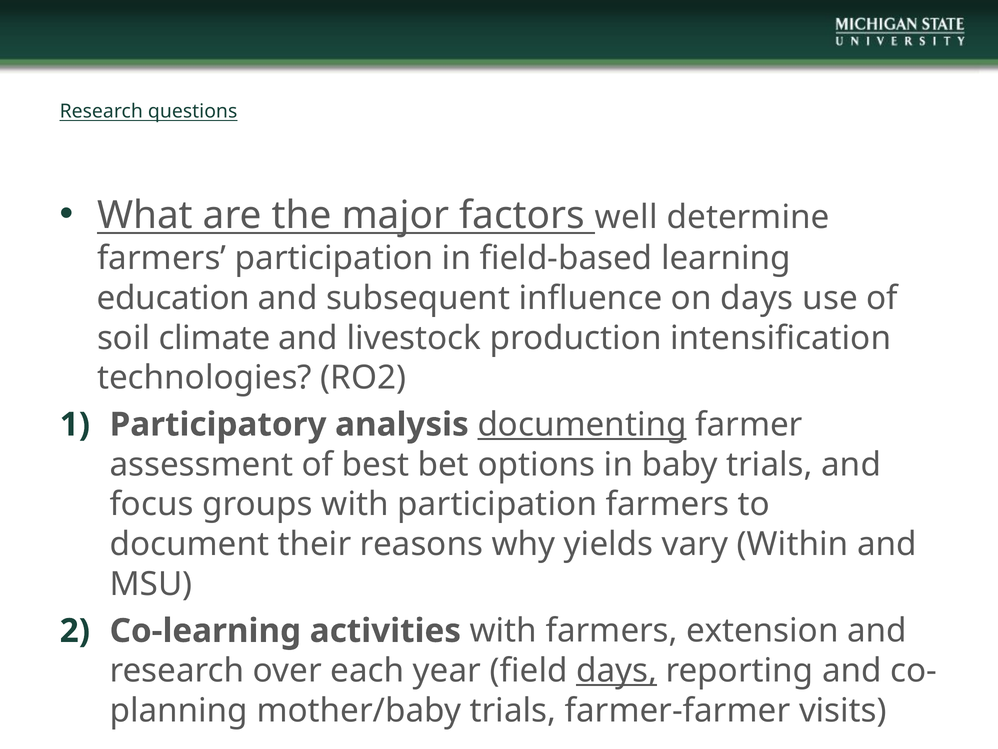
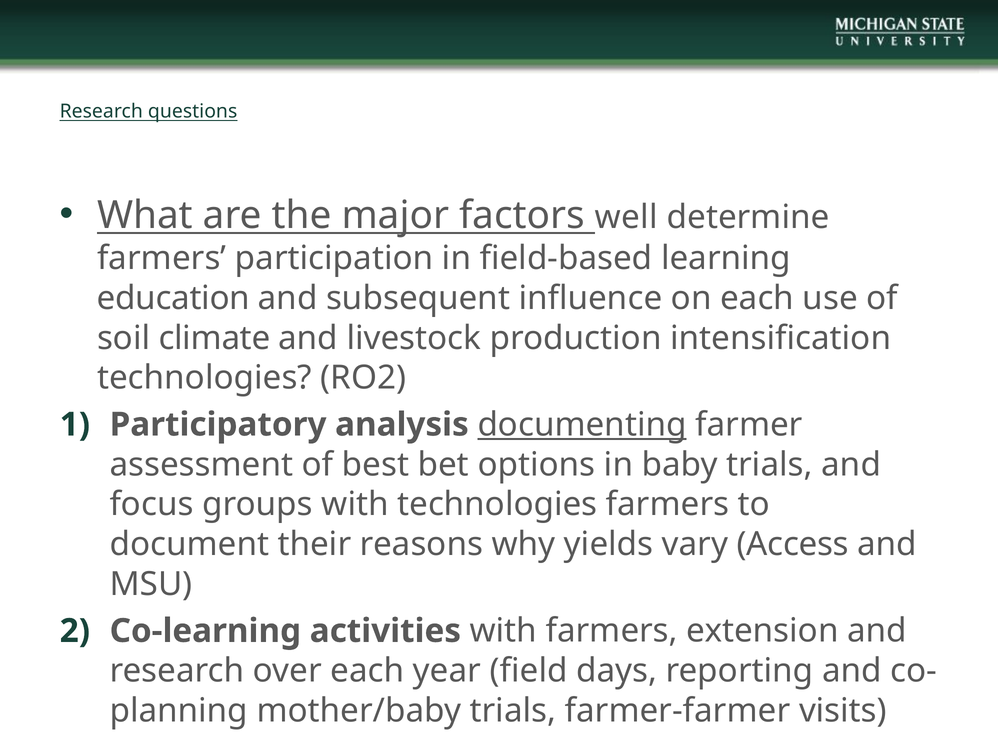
on days: days -> each (757, 298)
with participation: participation -> technologies (497, 504)
Within: Within -> Access (793, 544)
days underline: present -> none (617, 670)
